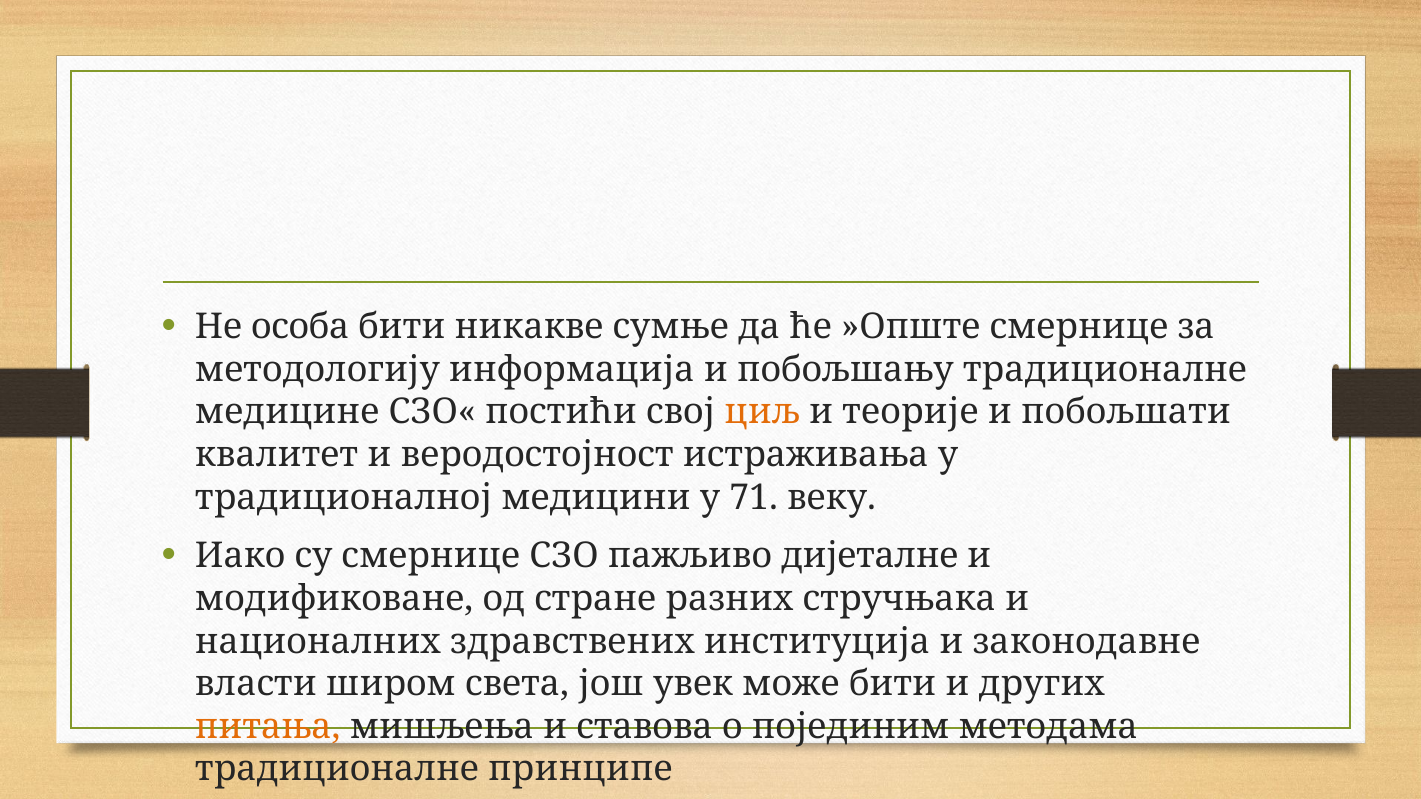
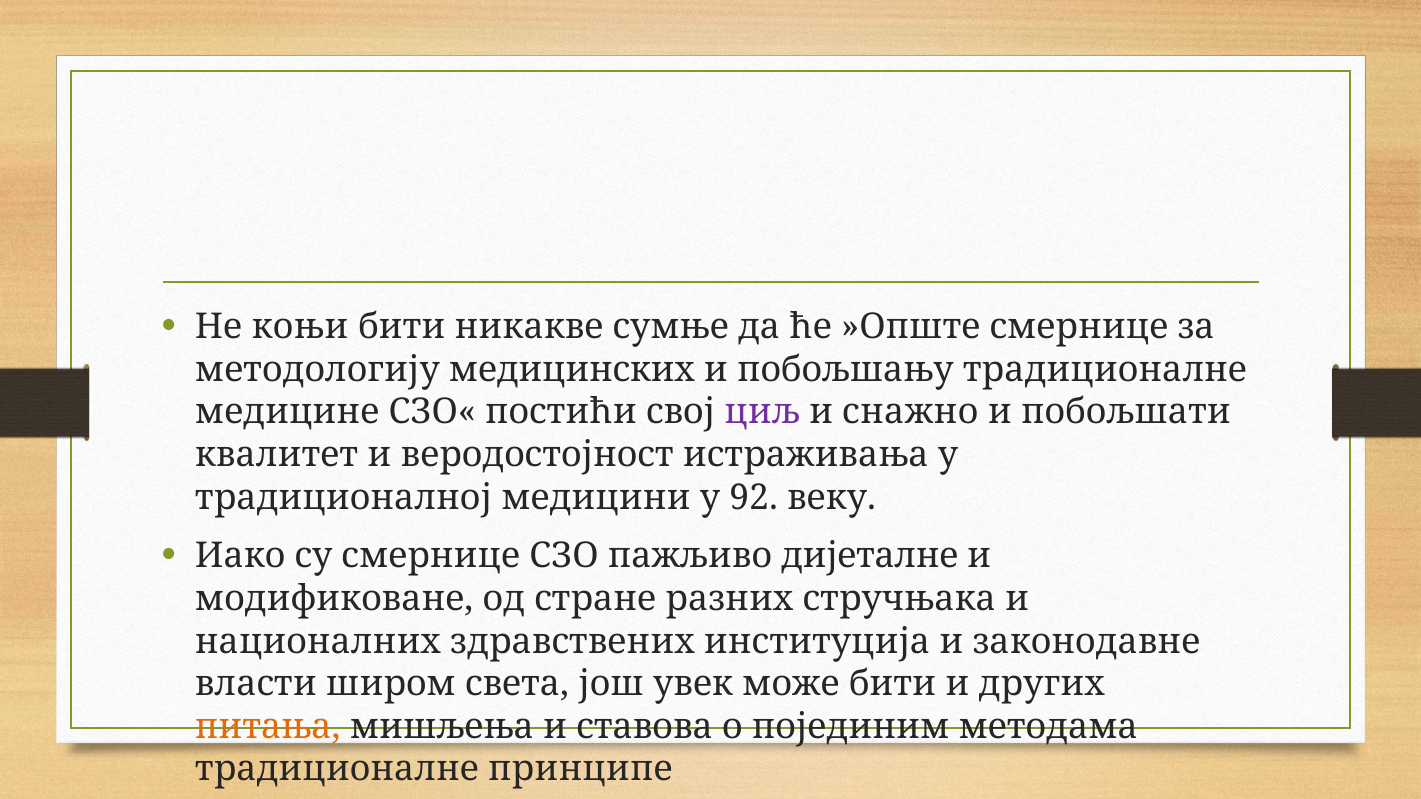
особа: особа -> коњи (300, 327)
информација: информација -> медицинских (572, 370)
циљ colour: orange -> purple (762, 412)
теорије: теорије -> снажно (910, 412)
71: 71 -> 92 (754, 498)
